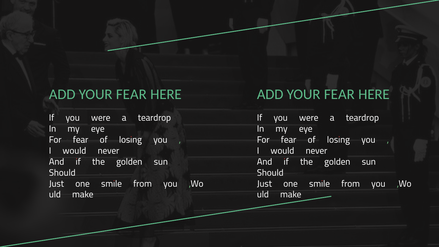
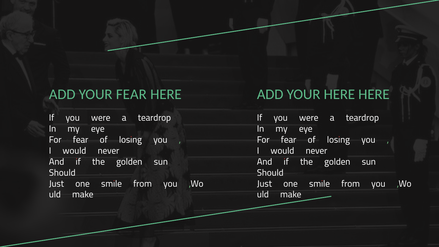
FEAR: FEAR -> HERE (339, 94)
